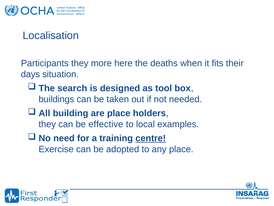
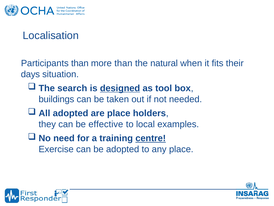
Participants they: they -> than (80, 63)
more here: here -> than (123, 63)
deaths: deaths -> natural (164, 63)
designed underline: none -> present (120, 88)
All building: building -> adopted (71, 113)
